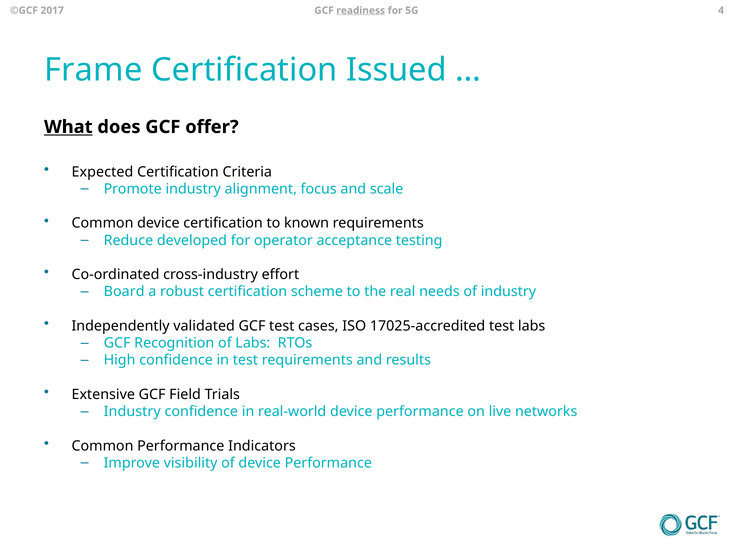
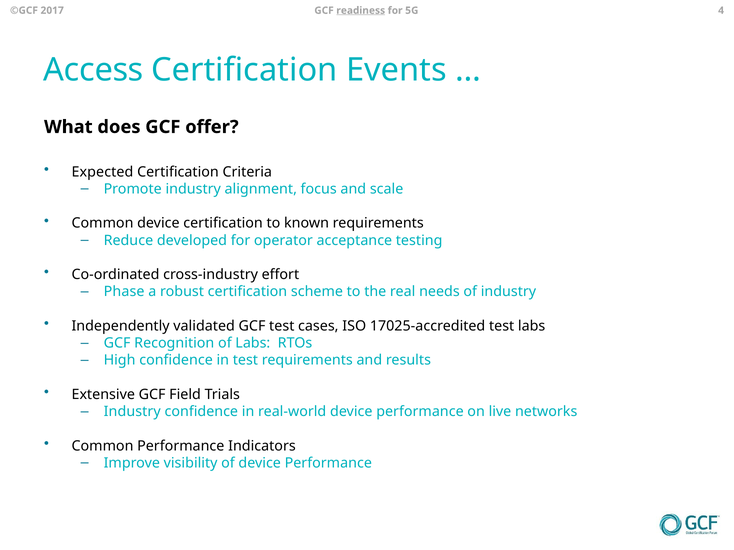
Frame: Frame -> Access (94, 70)
Issued: Issued -> Events (396, 70)
What underline: present -> none (68, 127)
Board: Board -> Phase (124, 292)
